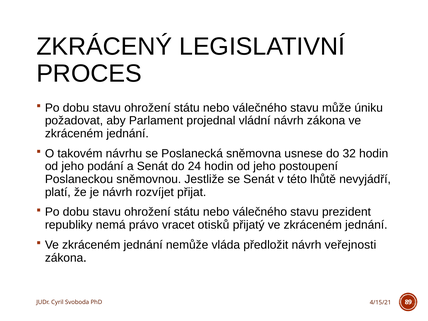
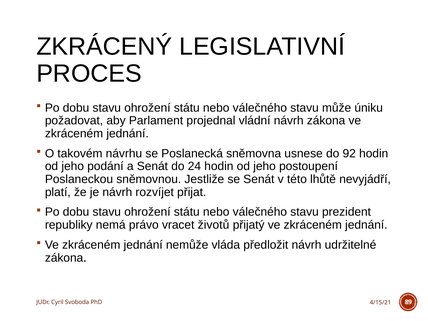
32: 32 -> 92 (349, 154)
otisků: otisků -> životů (214, 225)
veřejnosti: veřejnosti -> udržitelné (350, 245)
